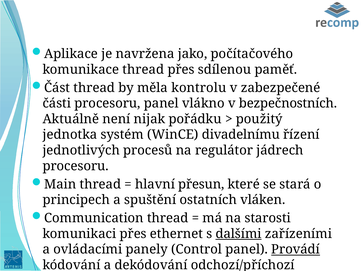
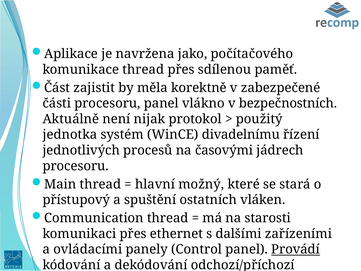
Část thread: thread -> zajistit (94, 88)
měla kontrolu: kontrolu -> korektně (199, 88)
nijak pořádku: pořádku -> protokol (195, 119)
regulátor: regulátor -> časovými (224, 150)
přesun: přesun -> možný (201, 184)
principech: principech -> přístupový (76, 200)
dalšími underline: present -> none (239, 234)
